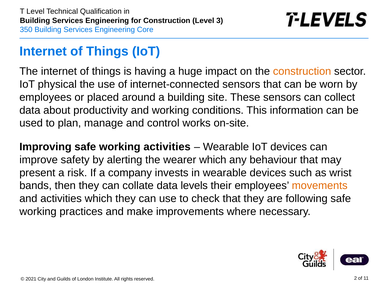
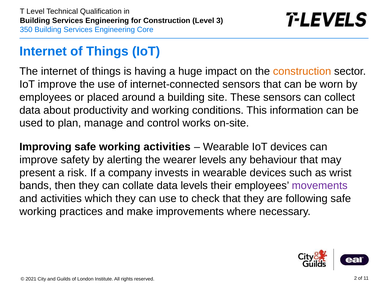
IoT physical: physical -> improve (57, 84)
wearer which: which -> levels (213, 160)
movements colour: orange -> purple (320, 186)
